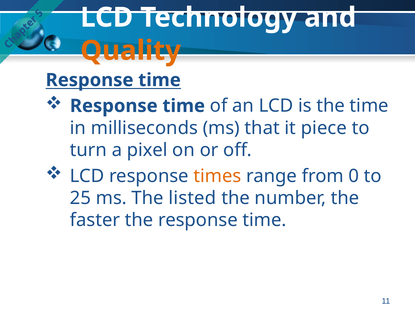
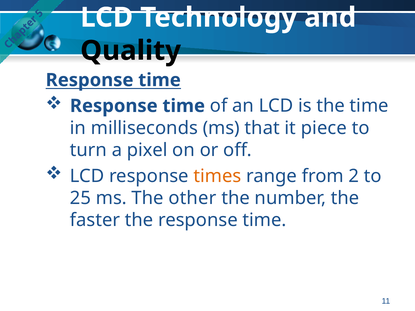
Quality colour: orange -> black (131, 51)
0: 0 -> 2 (354, 176)
listed: listed -> other (192, 198)
